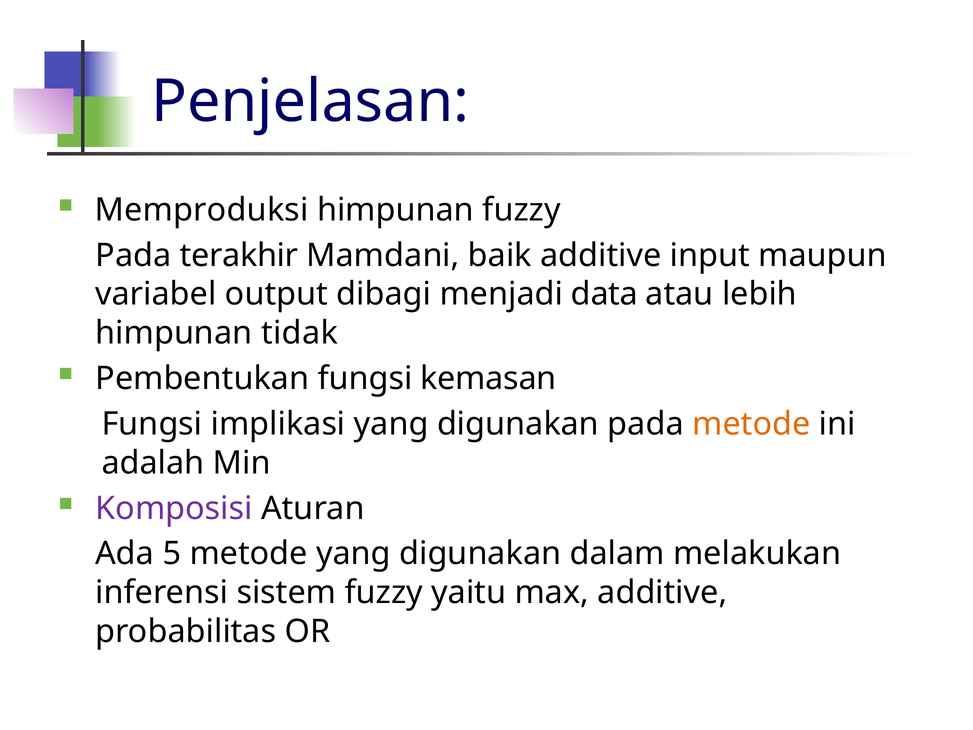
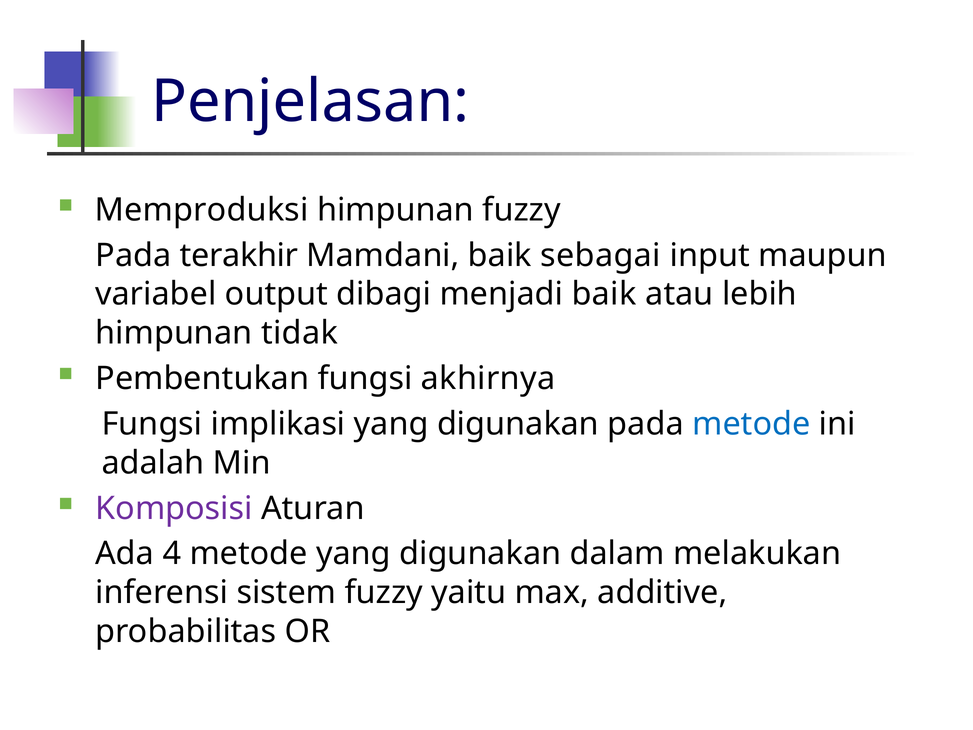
baik additive: additive -> sebagai (601, 255)
menjadi data: data -> baik (604, 294)
kemasan: kemasan -> akhirnya (488, 378)
metode colour: orange -> blue (751, 424)
5: 5 -> 4 (172, 554)
